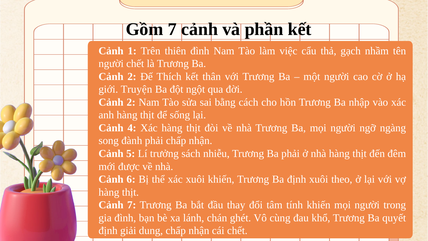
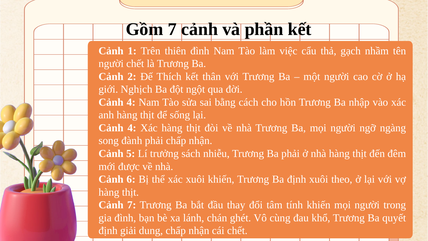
Truyện: Truyện -> Nghịch (137, 89)
2: 2 -> 4 (131, 102)
